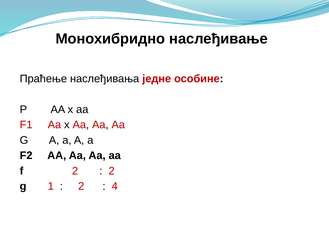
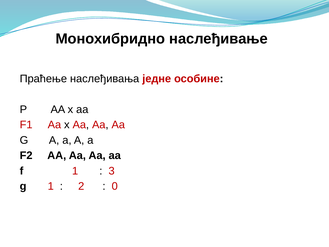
f 2: 2 -> 1 (75, 171)
2: 2 -> 3 (112, 171)
4: 4 -> 0 (115, 186)
